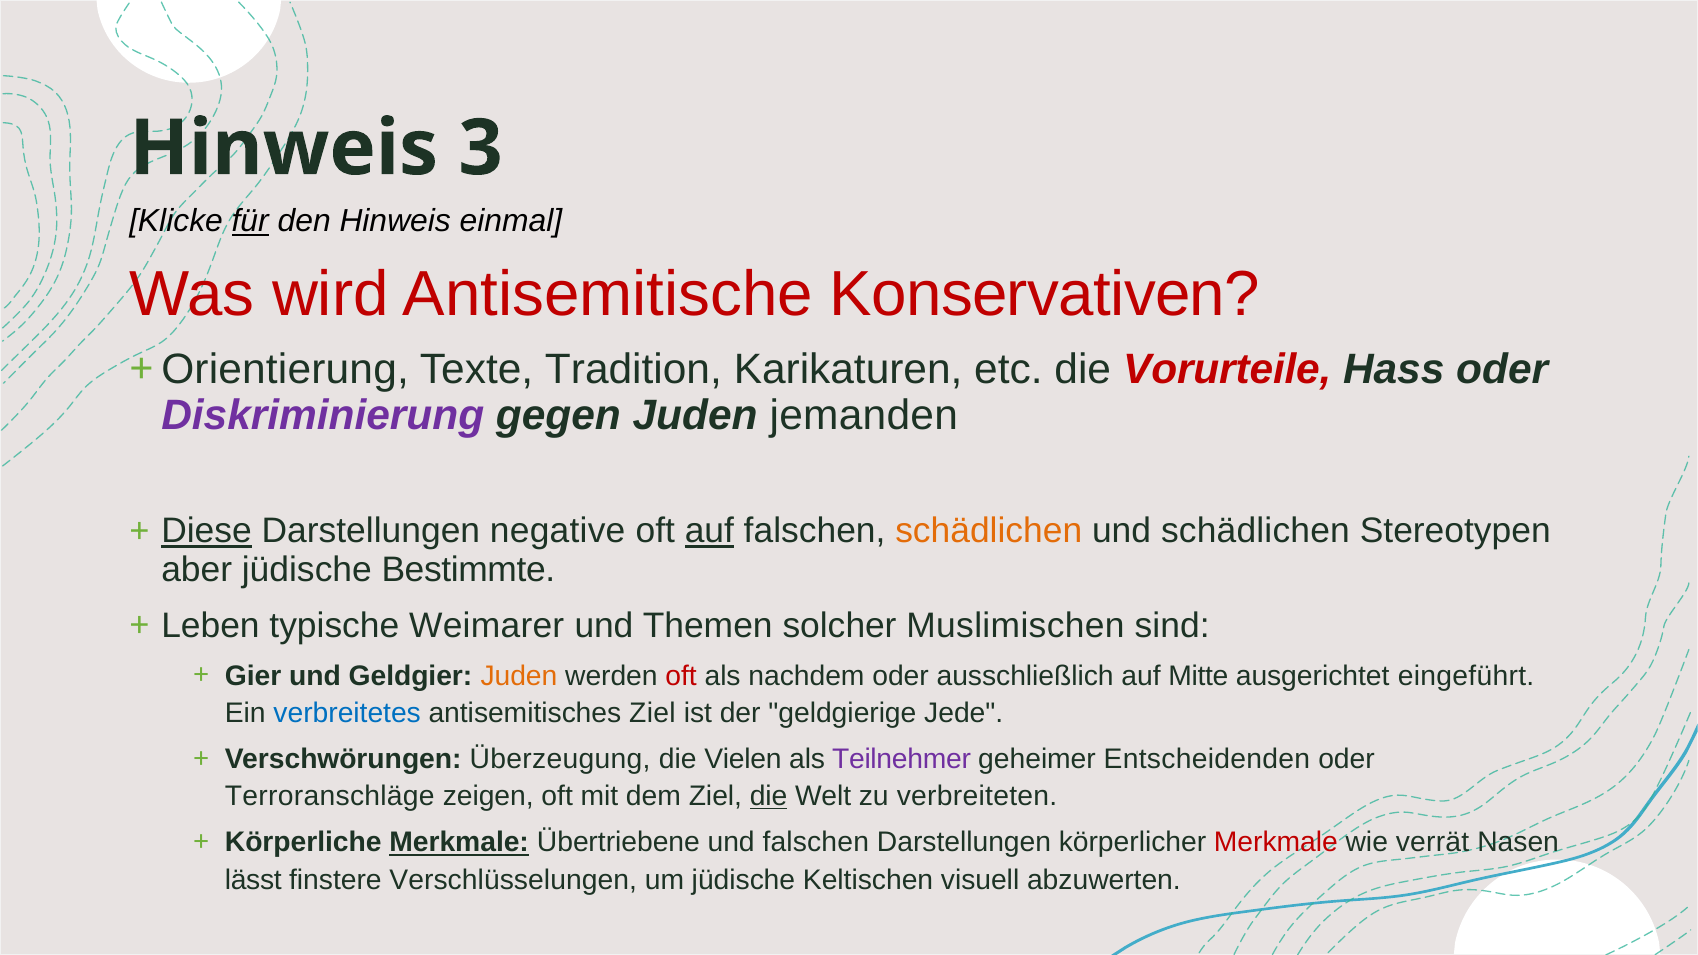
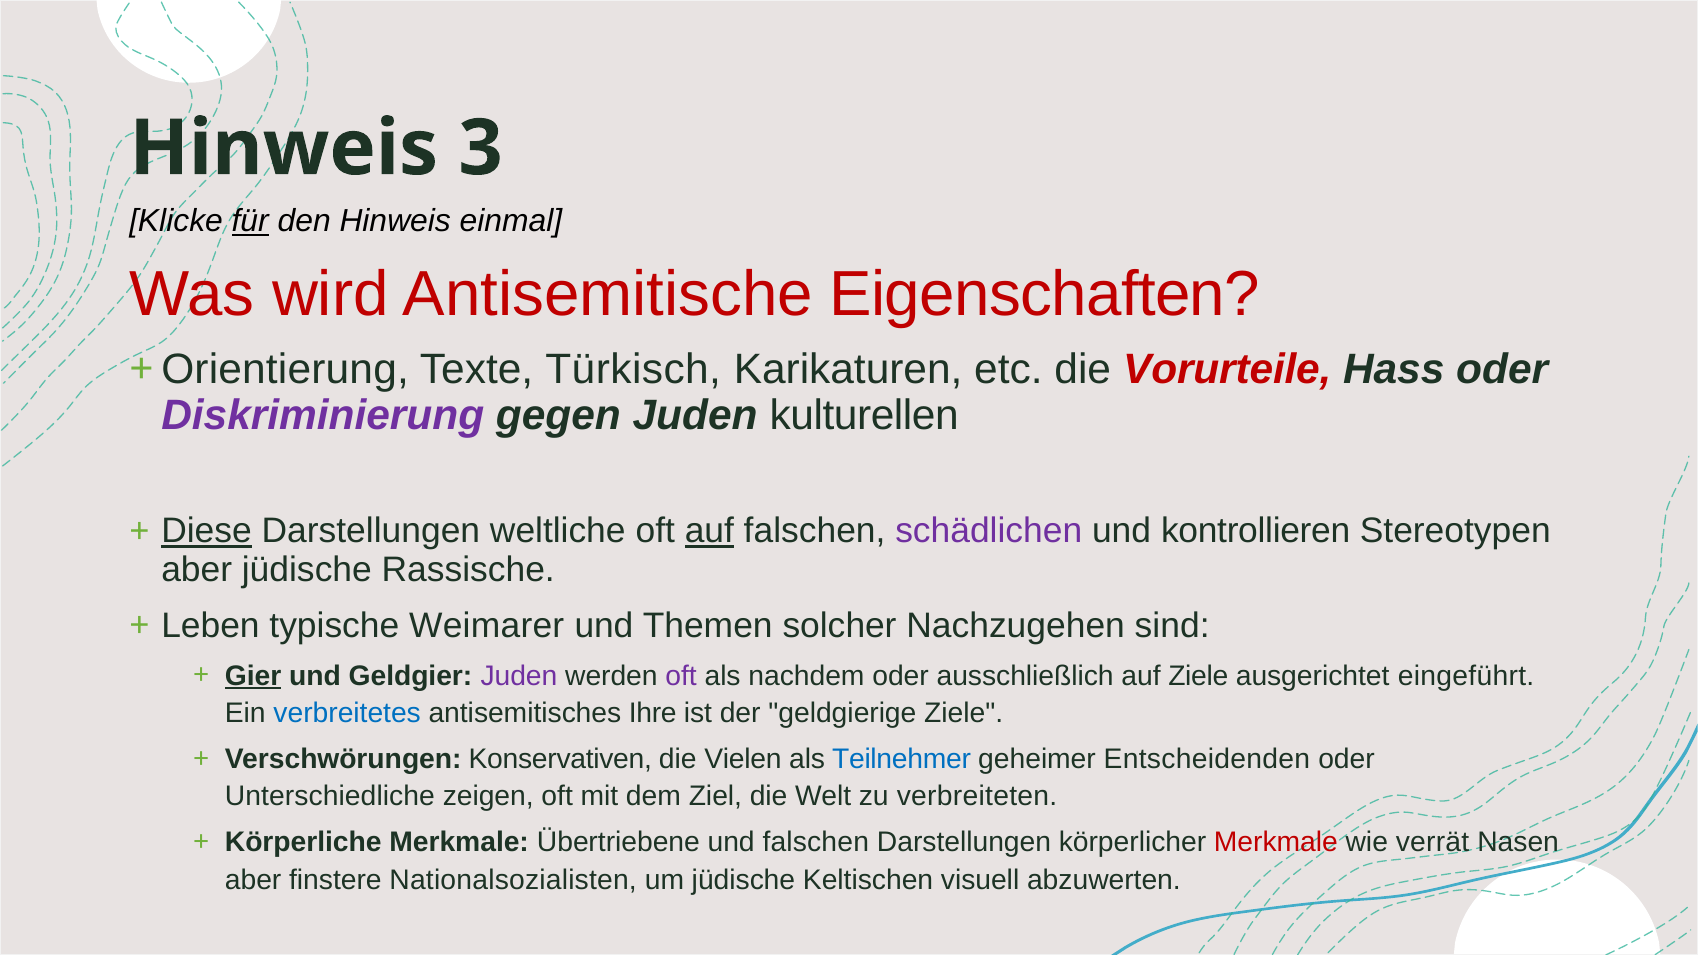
Konservativen: Konservativen -> Eigenschaften (1045, 295)
Tradition: Tradition -> Türkisch (633, 370)
jemanden: jemanden -> kulturellen (864, 416)
negative: negative -> weltliche (558, 531)
schädlichen colour: orange -> purple (989, 531)
und schädlichen: schädlichen -> kontrollieren (1256, 531)
Bestimmte: Bestimmte -> Rassische (468, 570)
Muslimischen: Muslimischen -> Nachzugehen (1016, 626)
Gier underline: none -> present (253, 676)
Juden colour: orange -> purple (519, 676)
oft colour: red -> purple (681, 676)
auf Mitte: Mitte -> Ziele (1198, 676)
antisemitisches Ziel: Ziel -> Ihre (653, 713)
geldgierige Jede: Jede -> Ziele (964, 713)
Überzeugung: Überzeugung -> Konservativen (560, 759)
Teilnehmer colour: purple -> blue (902, 759)
Terroranschläge: Terroranschläge -> Unterschiedliche (330, 797)
die underline: present -> none (769, 797)
Merkmale underline: present -> none (459, 843)
lässt: lässt -> aber (253, 880)
Verschlüsselungen: Verschlüsselungen -> Nationalsozialisten (513, 880)
